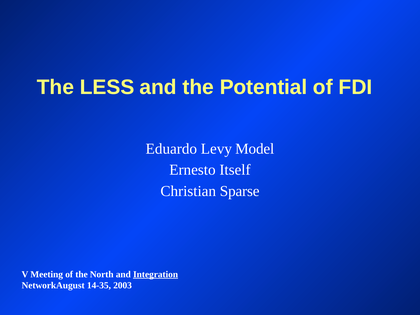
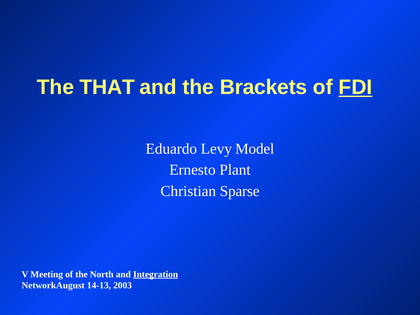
LESS: LESS -> THAT (107, 87)
Potential: Potential -> Brackets (264, 87)
FDI underline: none -> present (356, 87)
Itself: Itself -> Plant (235, 170)
14-35: 14-35 -> 14-13 (99, 285)
